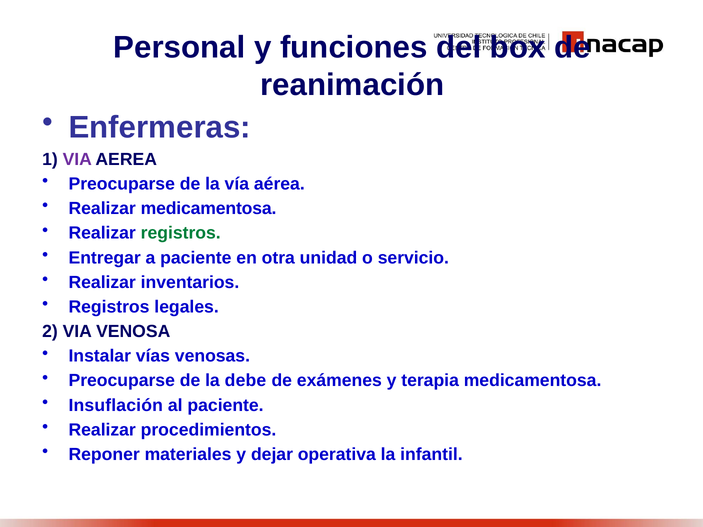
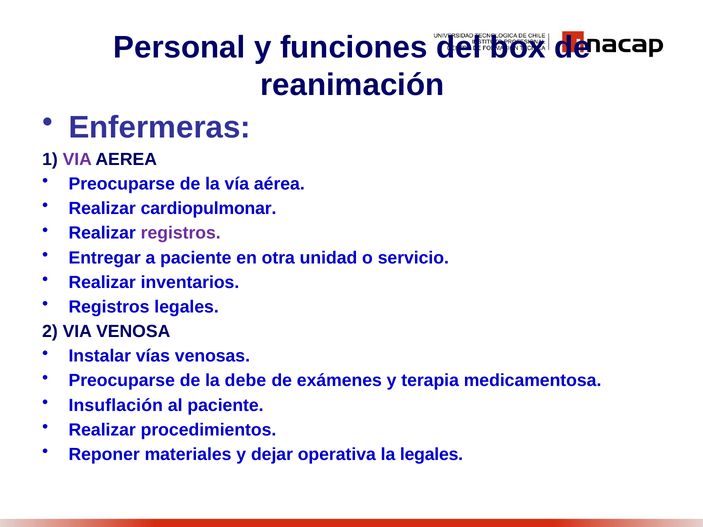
Realizar medicamentosa: medicamentosa -> cardiopulmonar (209, 209)
registros colour: green -> purple (181, 233)
la infantil: infantil -> legales (432, 455)
